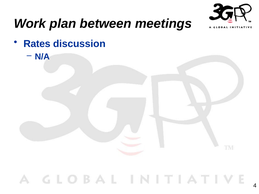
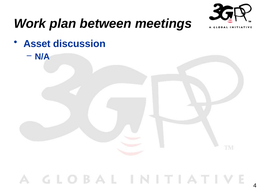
Rates: Rates -> Asset (37, 44)
